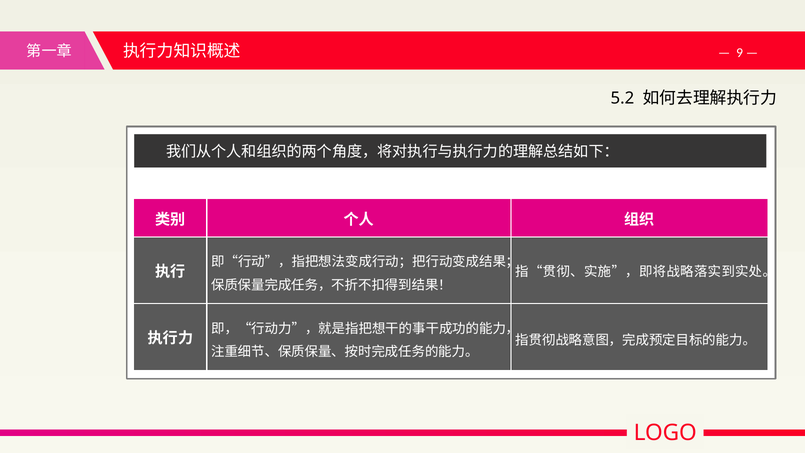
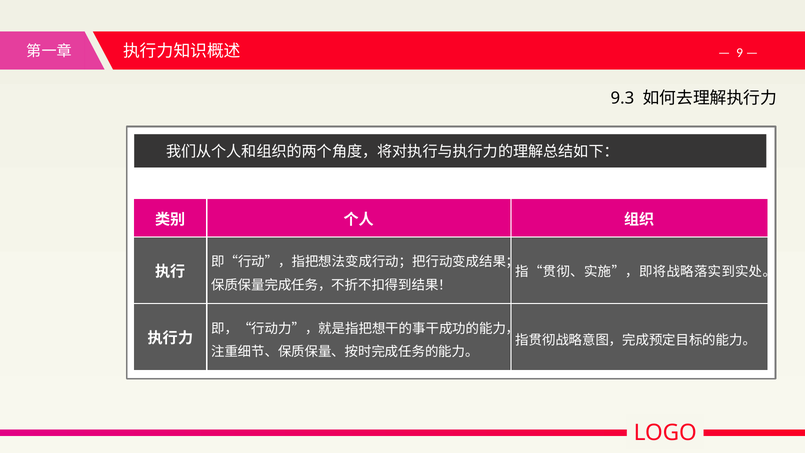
5.2: 5.2 -> 9.3 (622, 98)
